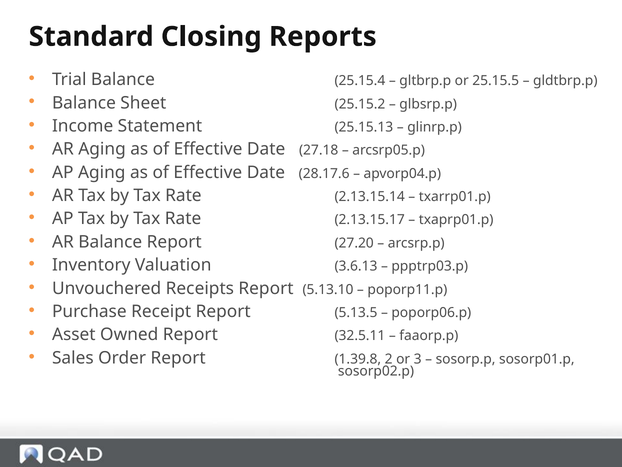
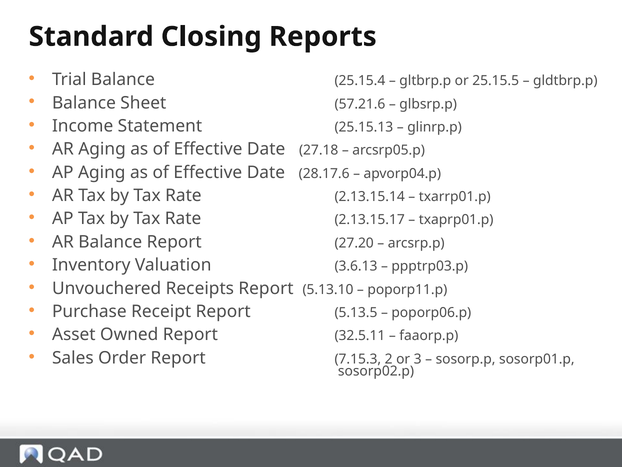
25.15.2: 25.15.2 -> 57.21.6 (360, 104)
1.39.8: 1.39.8 -> 7.15.3 (358, 359)
